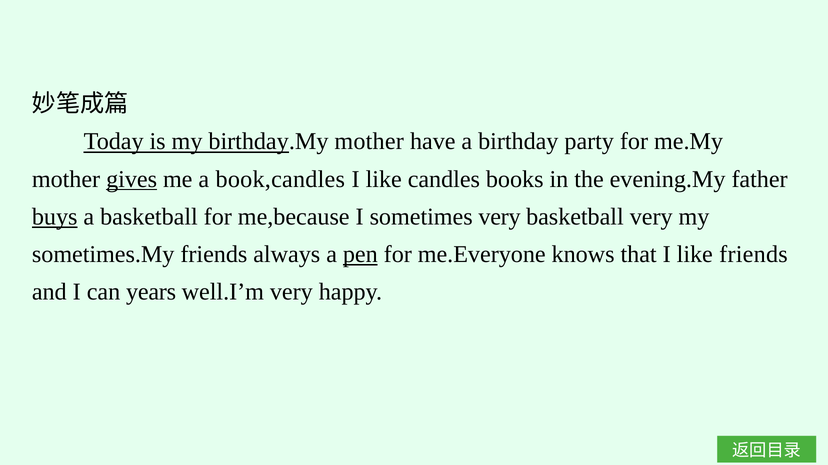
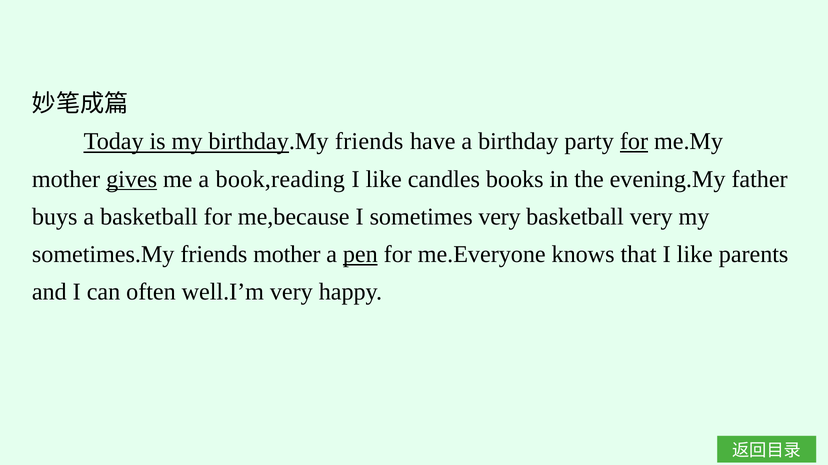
birthday.My mother: mother -> friends (369, 142)
for underline: none -> present (634, 142)
book,candles: book,candles -> book,reading (280, 179)
buys underline: present -> none (55, 217)
friends always: always -> mother (287, 255)
like friends: friends -> parents (754, 255)
years: years -> often (151, 292)
